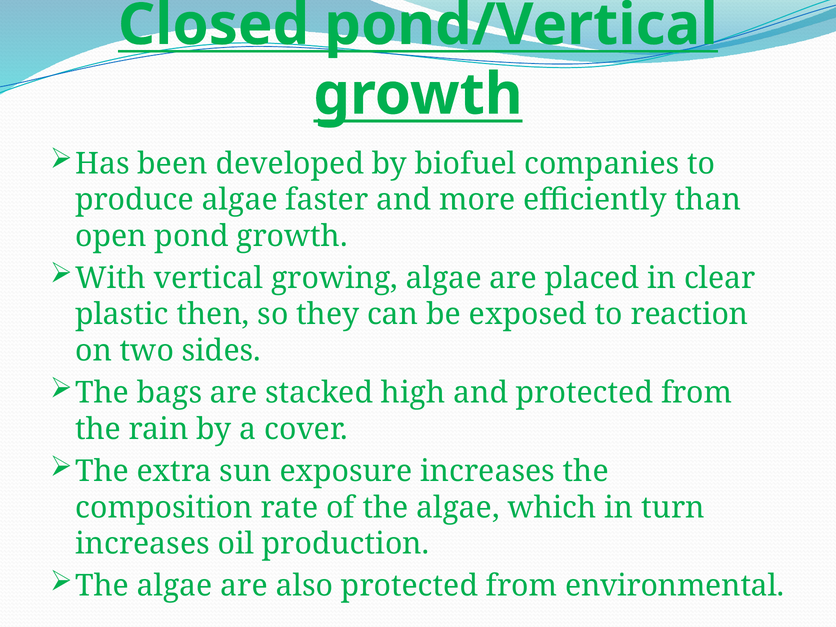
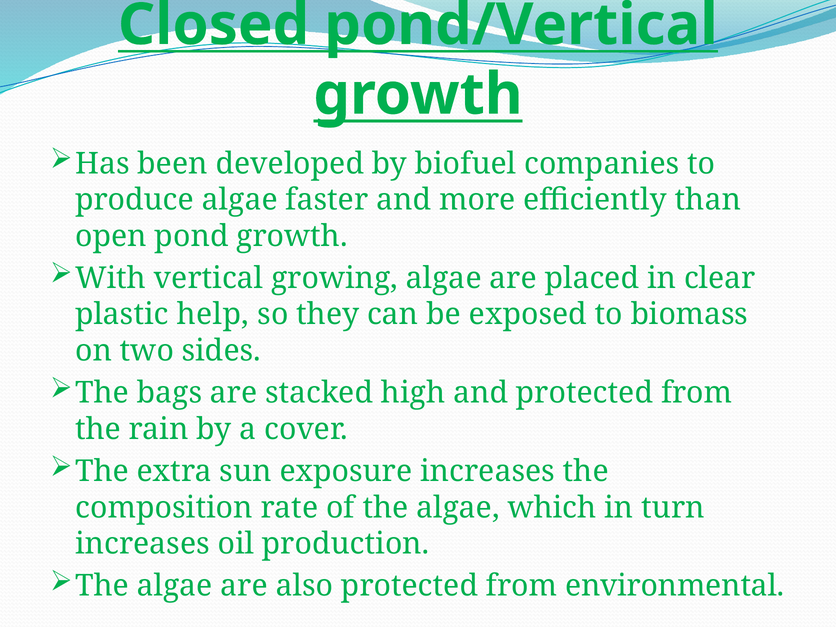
then: then -> help (213, 314)
reaction: reaction -> biomass (689, 314)
